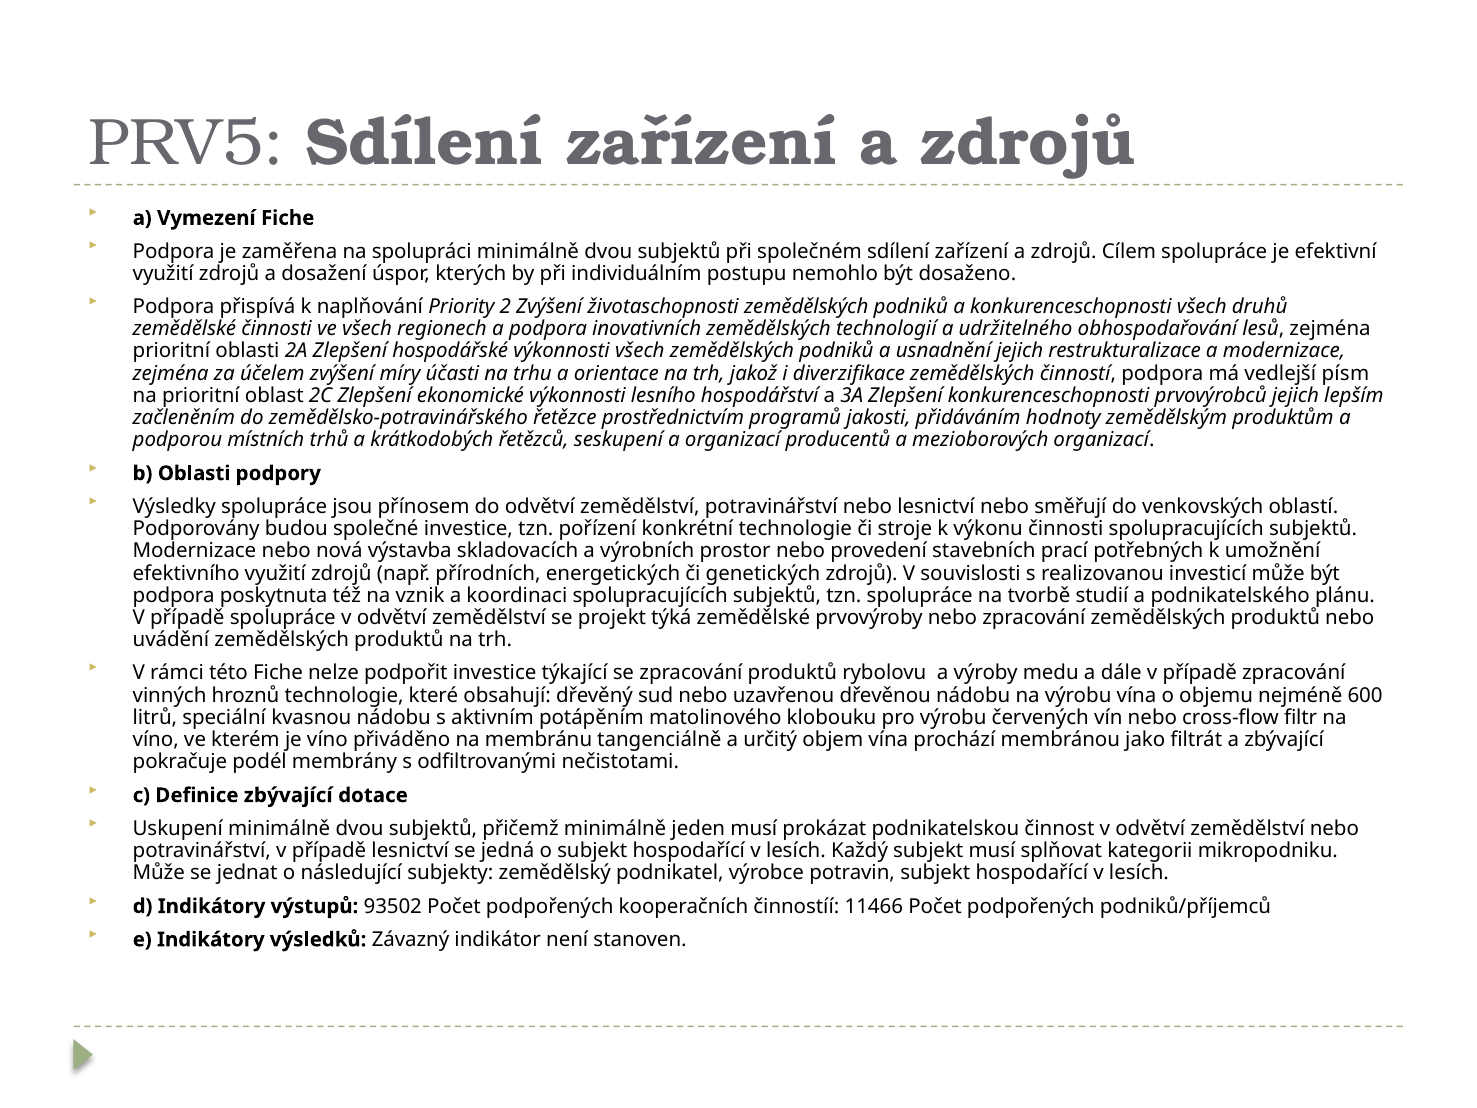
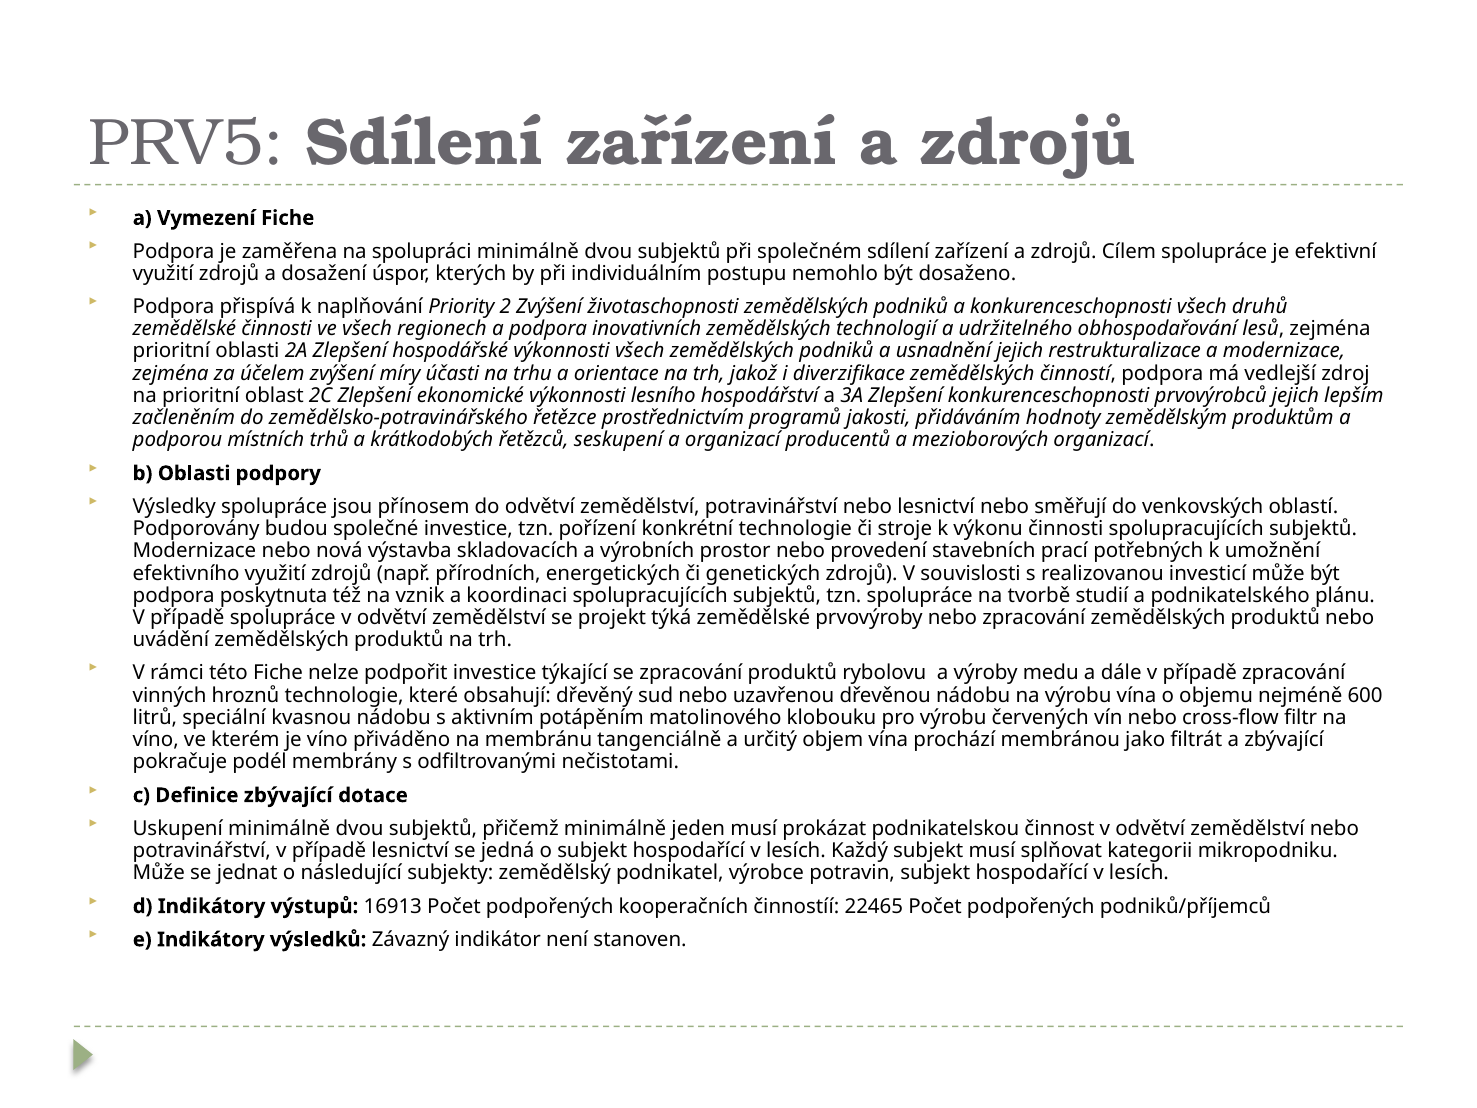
písm: písm -> zdroj (1346, 373)
93502: 93502 -> 16913 (393, 906)
11466: 11466 -> 22465 (874, 906)
